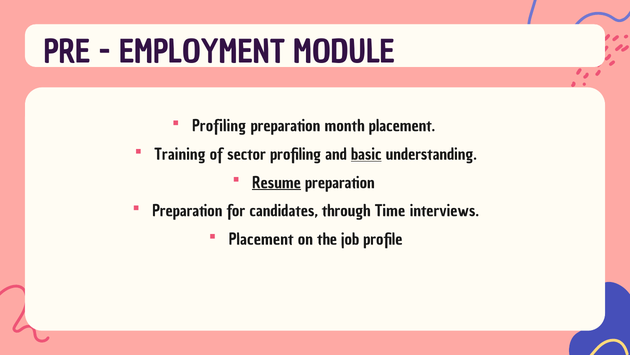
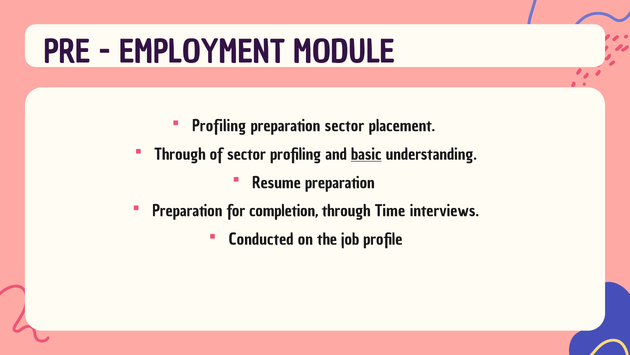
preparation month: month -> sector (344, 126)
Training: Training -> Through (180, 154)
Resume underline: present -> none (277, 183)
candidates: candidates -> completion (284, 211)
Placement: Placement -> Conducted (261, 239)
